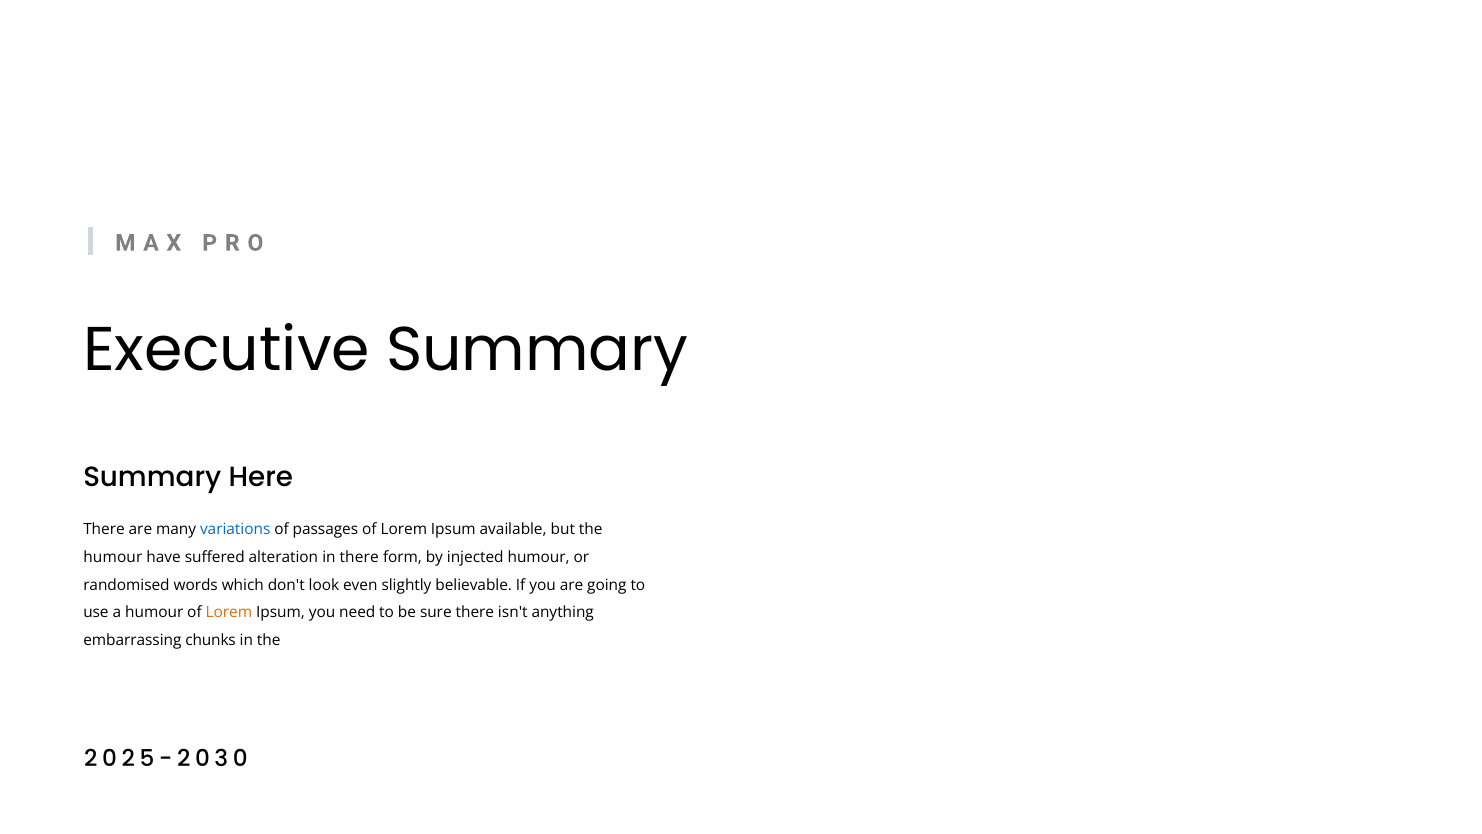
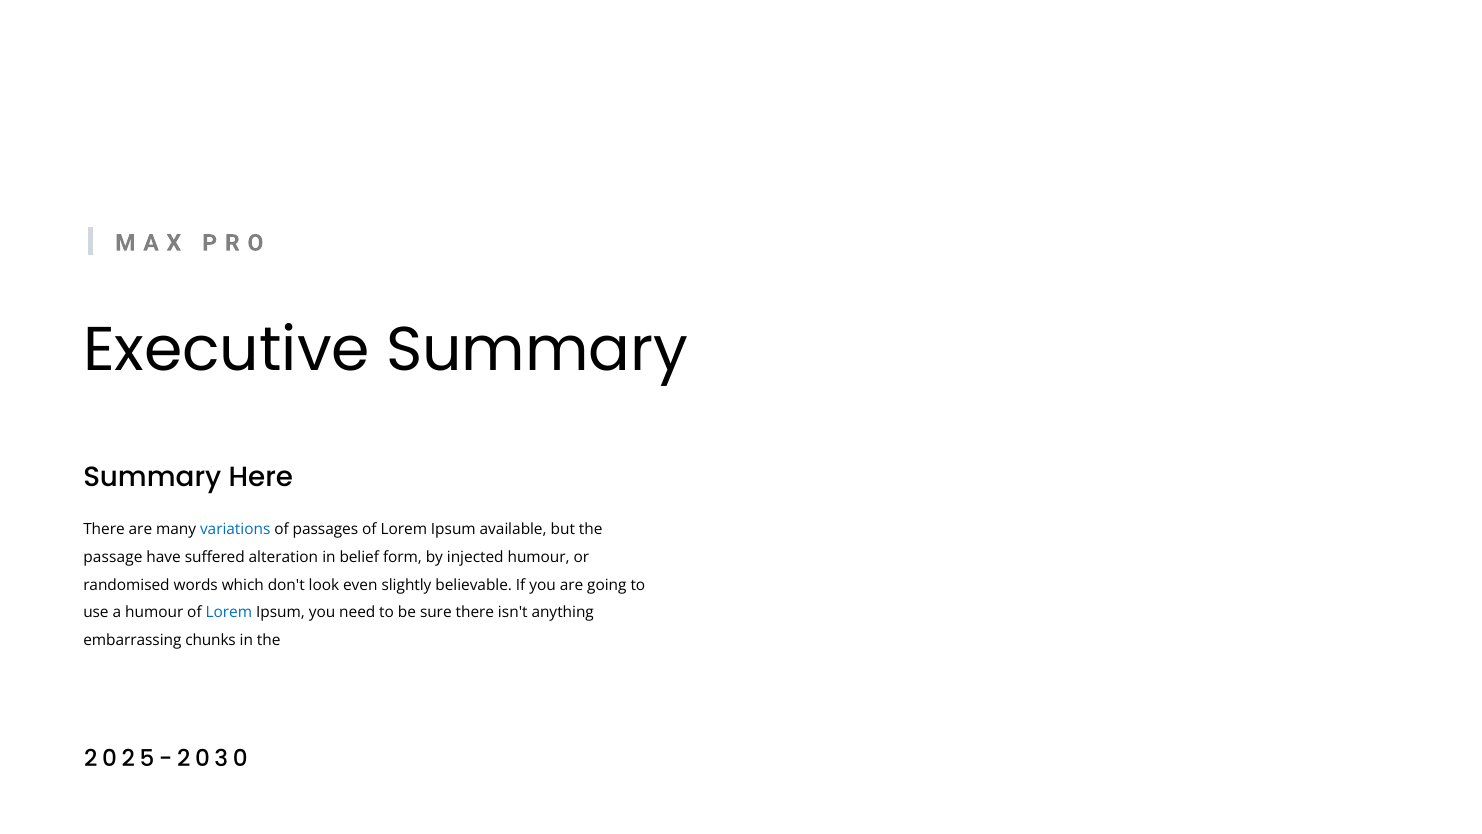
humour: humour -> passage (113, 557)
in there: there -> belief (359, 557)
Lorem colour: orange -> blue (229, 613)
